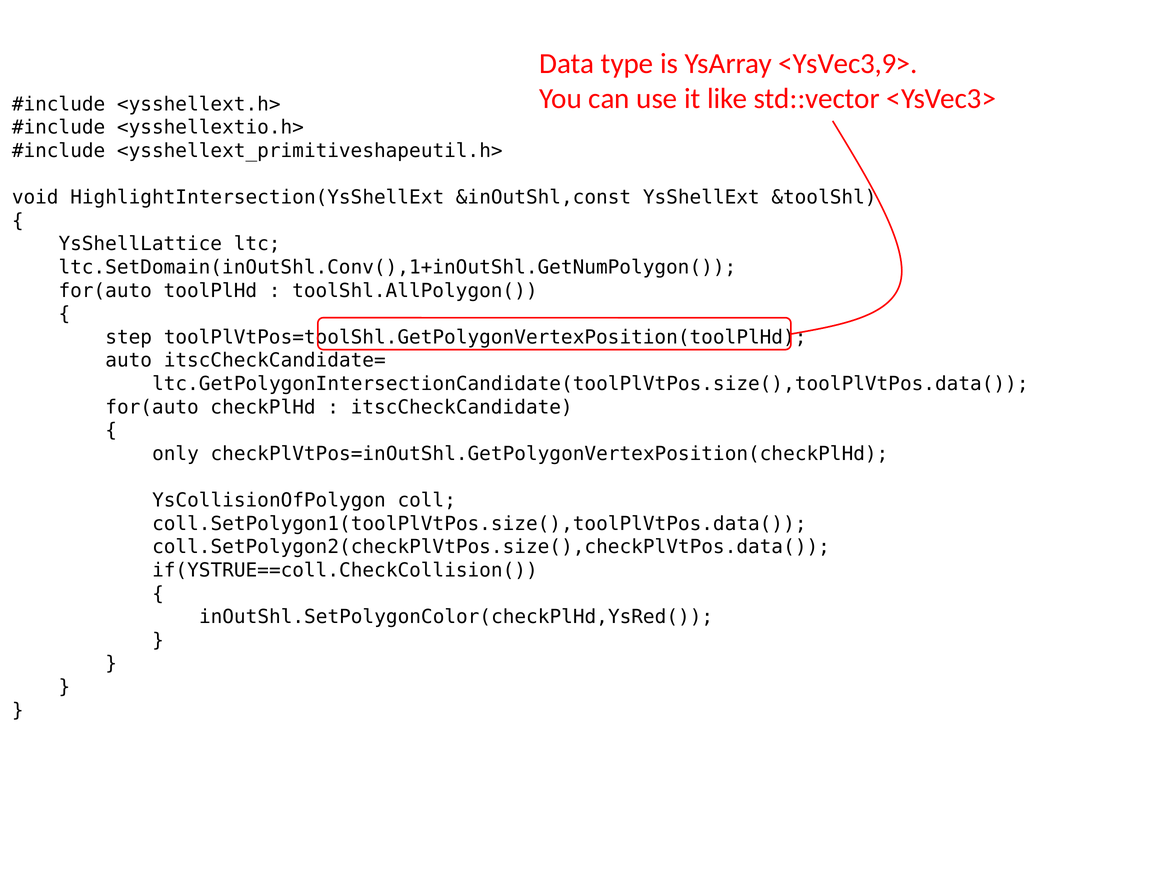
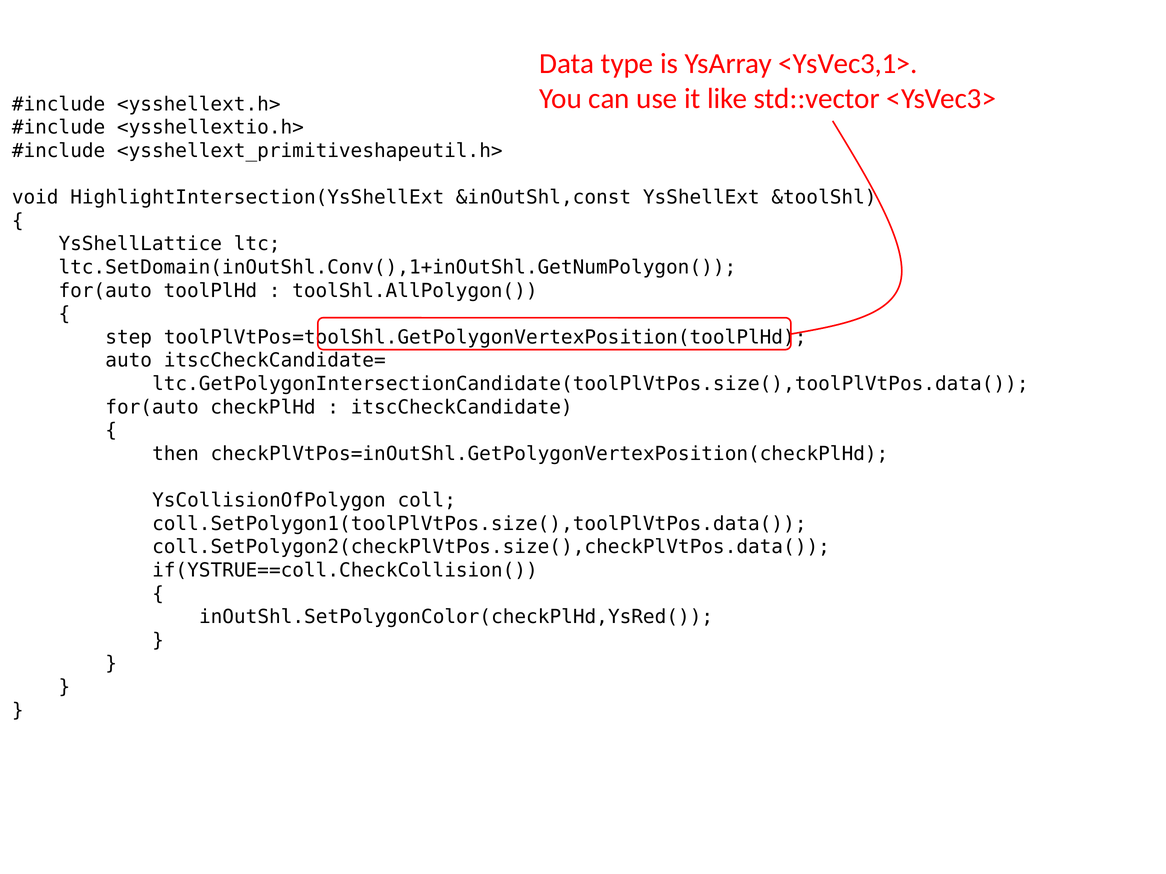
<YsVec3,9>: <YsVec3,9> -> <YsVec3,1> (848, 64)
only: only -> then (176, 454)
